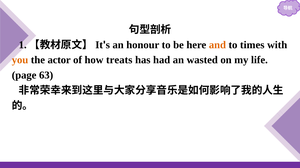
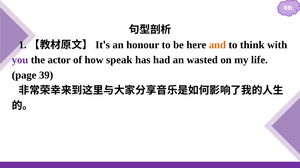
times: times -> think (252, 45)
you colour: orange -> purple (20, 60)
treats: treats -> speak (119, 60)
63: 63 -> 39 (46, 76)
